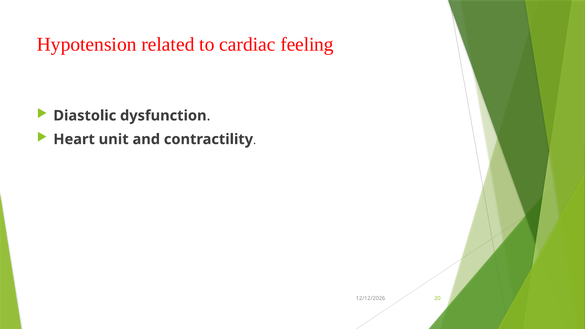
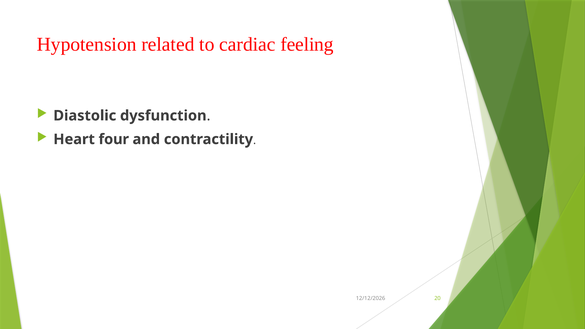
unit: unit -> four (114, 139)
